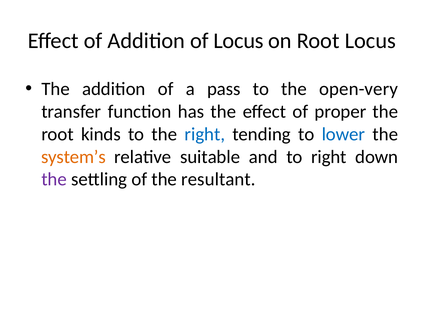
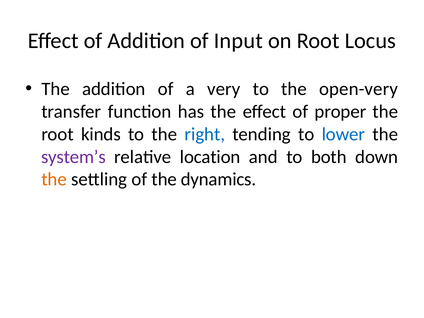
of Locus: Locus -> Input (238, 41)
pass: pass -> very (224, 89)
system’s colour: orange -> purple (73, 157)
suitable: suitable -> location (210, 157)
to right: right -> both (329, 157)
the colour: purple -> orange (54, 179)
resultant: resultant -> dynamics (219, 179)
